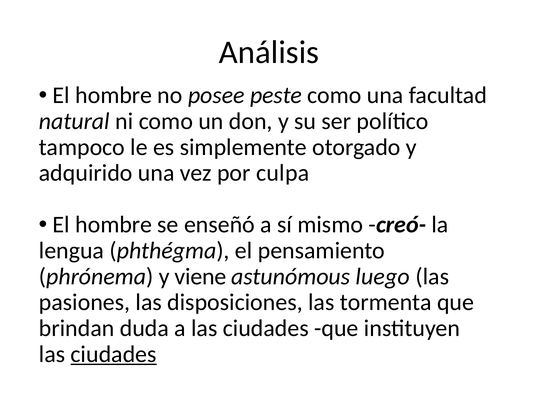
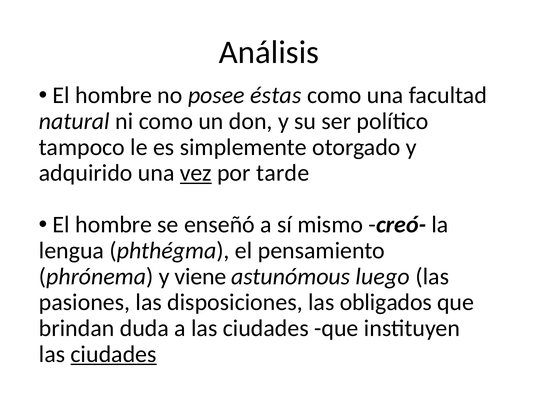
peste: peste -> éstas (276, 95)
vez underline: none -> present (196, 173)
culpa: culpa -> tarde (283, 173)
tormenta: tormenta -> obligados (386, 302)
